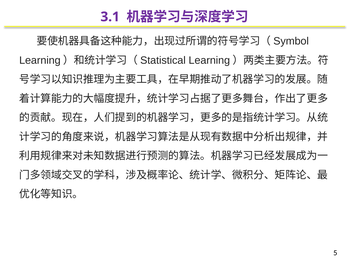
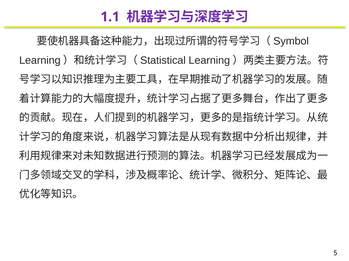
3.1: 3.1 -> 1.1 (110, 17)
